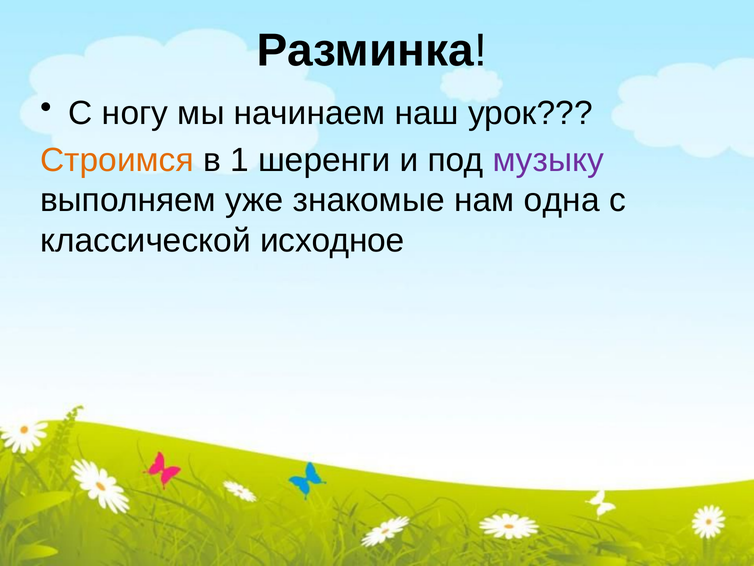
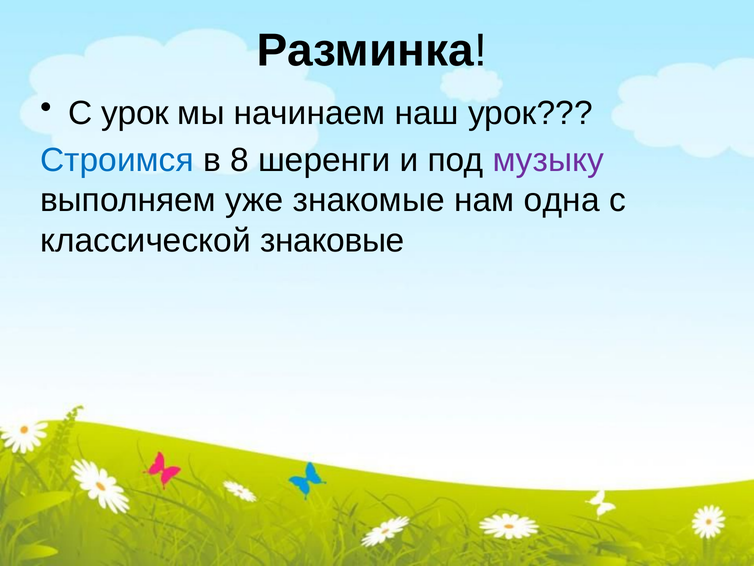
С ногу: ногу -> урок (135, 113)
Строимся colour: orange -> blue (117, 160)
1: 1 -> 8 (239, 160)
исходное: исходное -> знаковые (332, 240)
